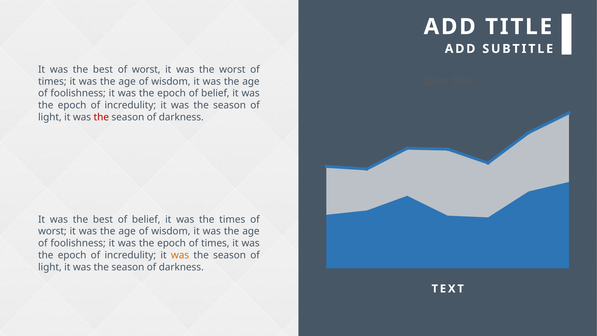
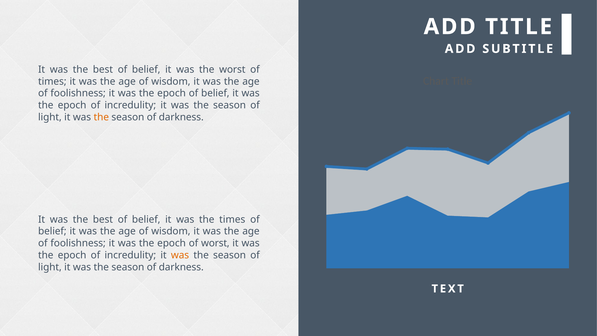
worst: worst -> belief (146, 69)
the colour: red -> orange (101, 117)
worst: worst -> belief (52, 231)
epoch of times: times -> worst (215, 243)
